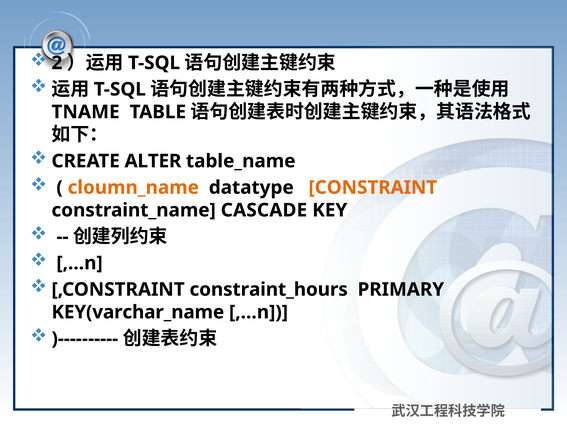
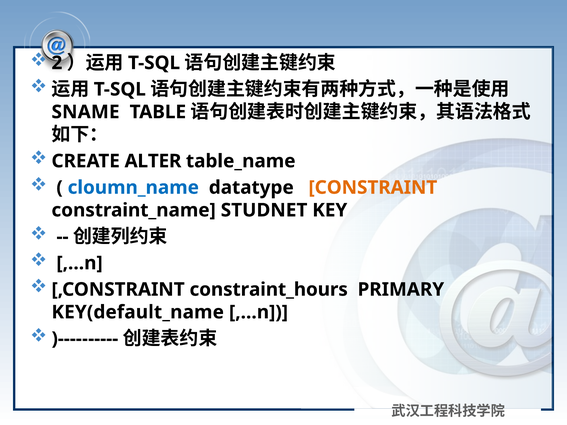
TNAME: TNAME -> SNAME (86, 112)
cloumn_name colour: orange -> blue (133, 188)
CASCADE: CASCADE -> STUDNET (264, 210)
KEY(varchar_name: KEY(varchar_name -> KEY(default_name (138, 312)
